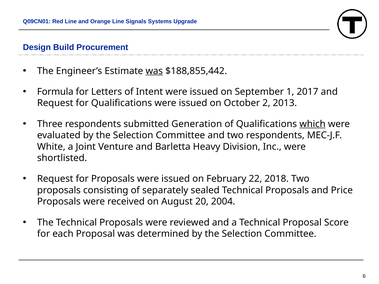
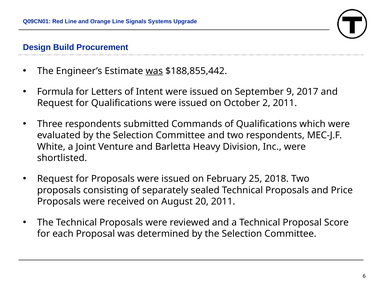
1: 1 -> 9 (290, 92)
2 2013: 2013 -> 2011 (285, 103)
Generation: Generation -> Commands (197, 124)
which underline: present -> none (313, 124)
22: 22 -> 25 (255, 179)
20 2004: 2004 -> 2011 (223, 202)
